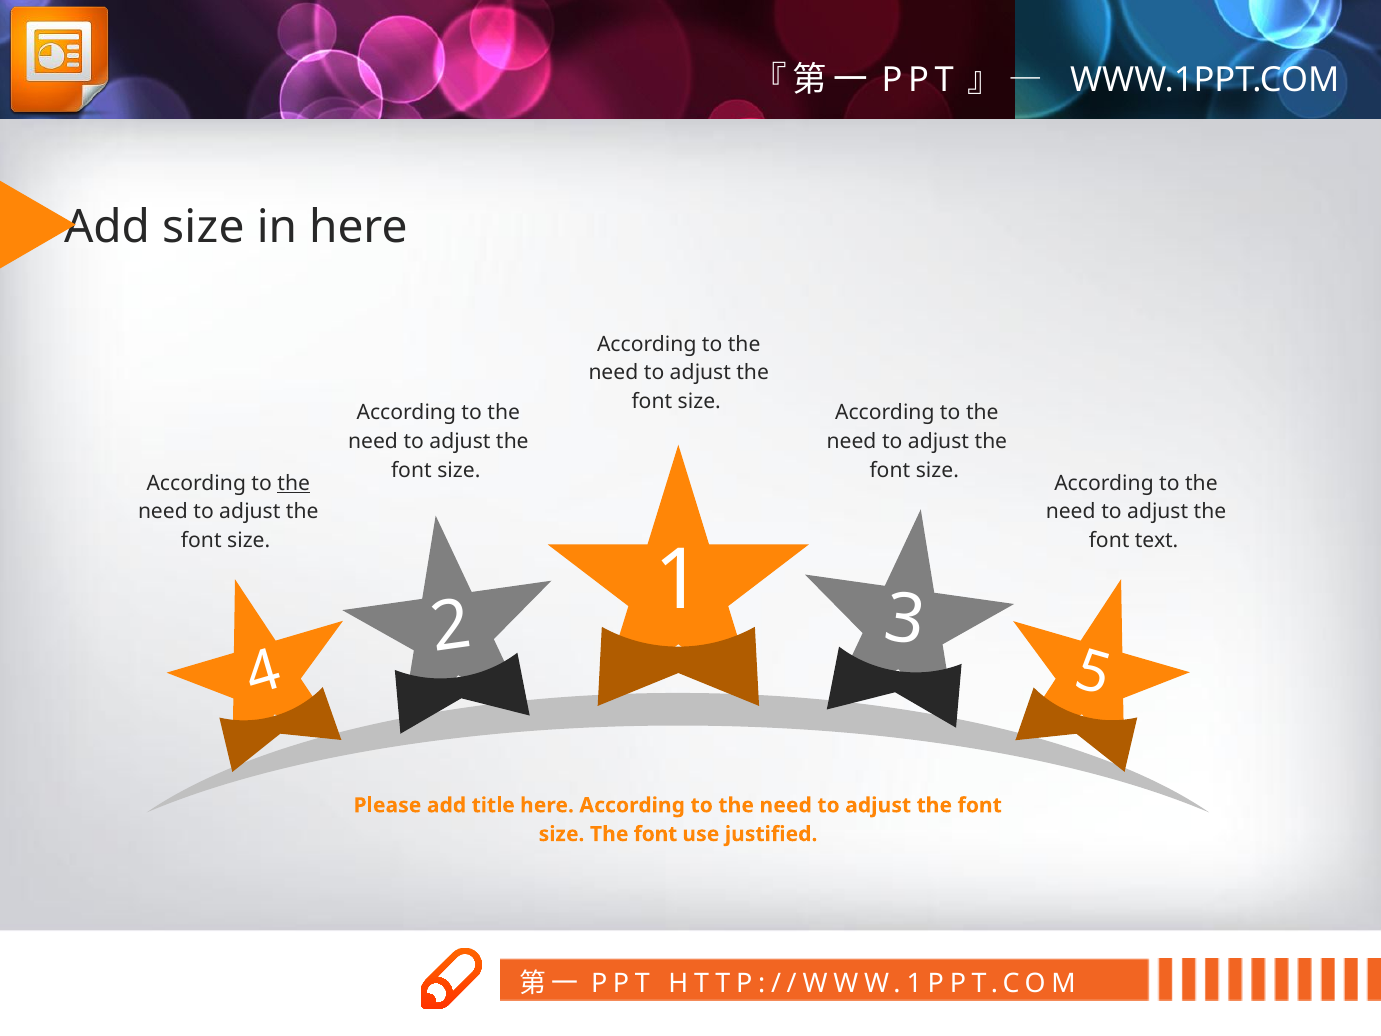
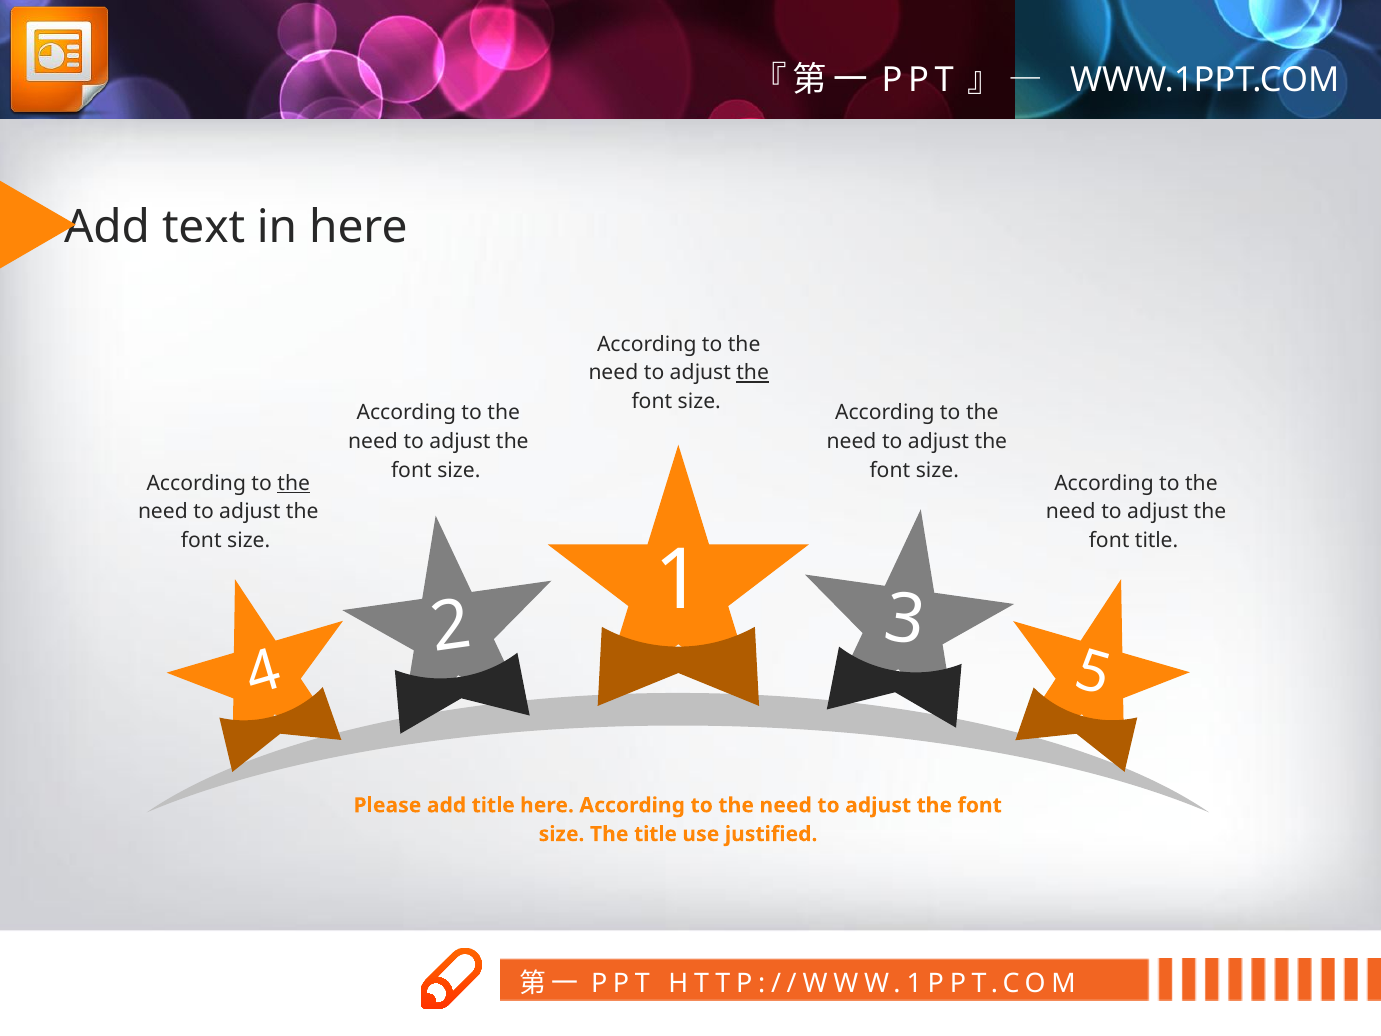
size: size -> text (204, 227)
the underline: none -> present (753, 373)
font text: text -> title (1157, 540)
size The font: font -> title (655, 834)
